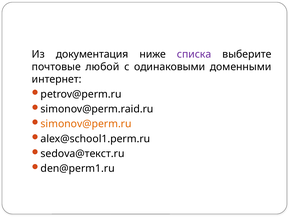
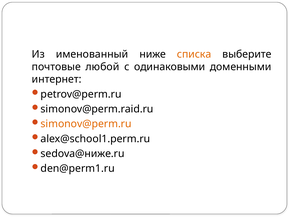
документация: документация -> именованный (92, 54)
списка colour: purple -> orange (194, 54)
sedova@текст.ru: sedova@текст.ru -> sedova@ниже.ru (83, 153)
